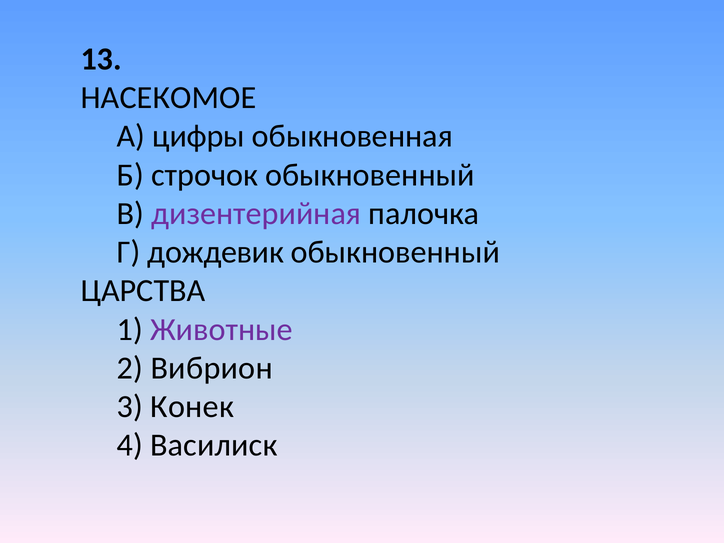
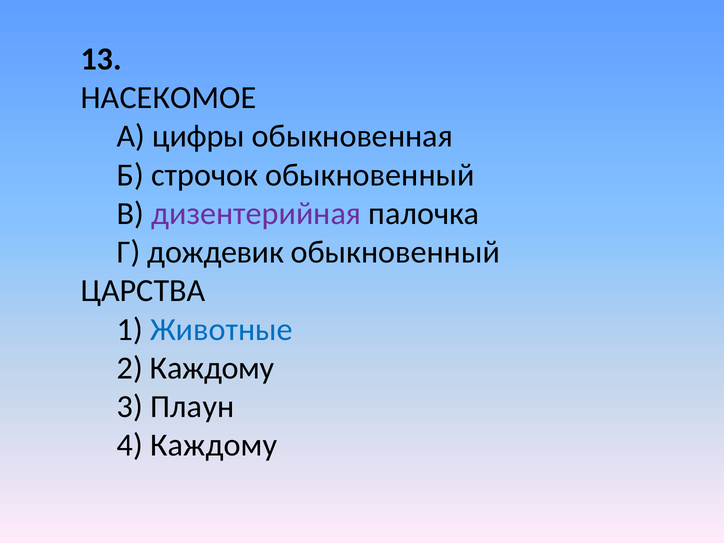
Животные colour: purple -> blue (221, 329)
2 Вибрион: Вибрион -> Каждому (212, 368)
Конек: Конек -> Плаун (192, 407)
4 Василиск: Василиск -> Каждому (214, 445)
